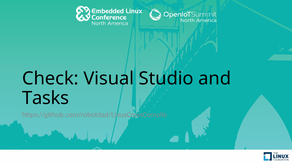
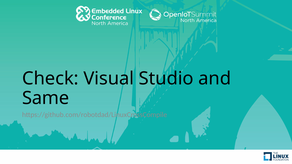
Tasks: Tasks -> Same (46, 98)
